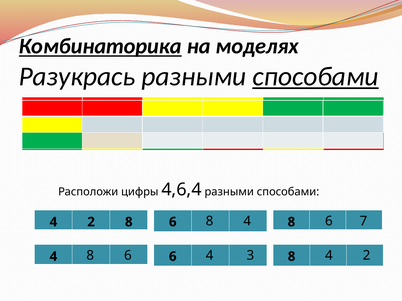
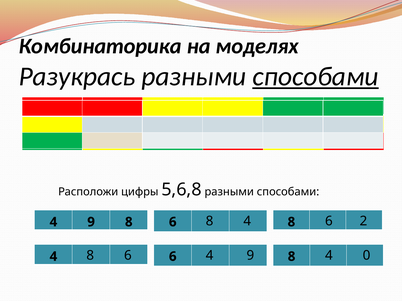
Комбинаторика underline: present -> none (100, 46)
4,6,4: 4,6,4 -> 5,6,8 (181, 190)
7: 7 -> 2 (363, 221)
2: 2 -> 9 (91, 222)
3: 3 -> 9 (250, 256)
2: 2 -> 0 (367, 256)
